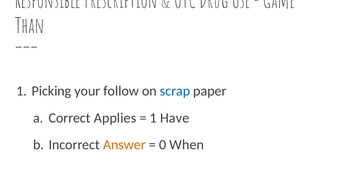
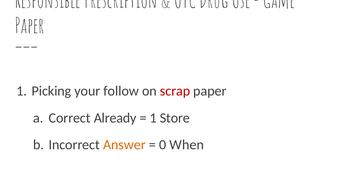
Than: Than -> Paper (30, 26)
scrap colour: blue -> red (175, 91)
Applies: Applies -> Already (115, 118)
Have: Have -> Store (175, 118)
